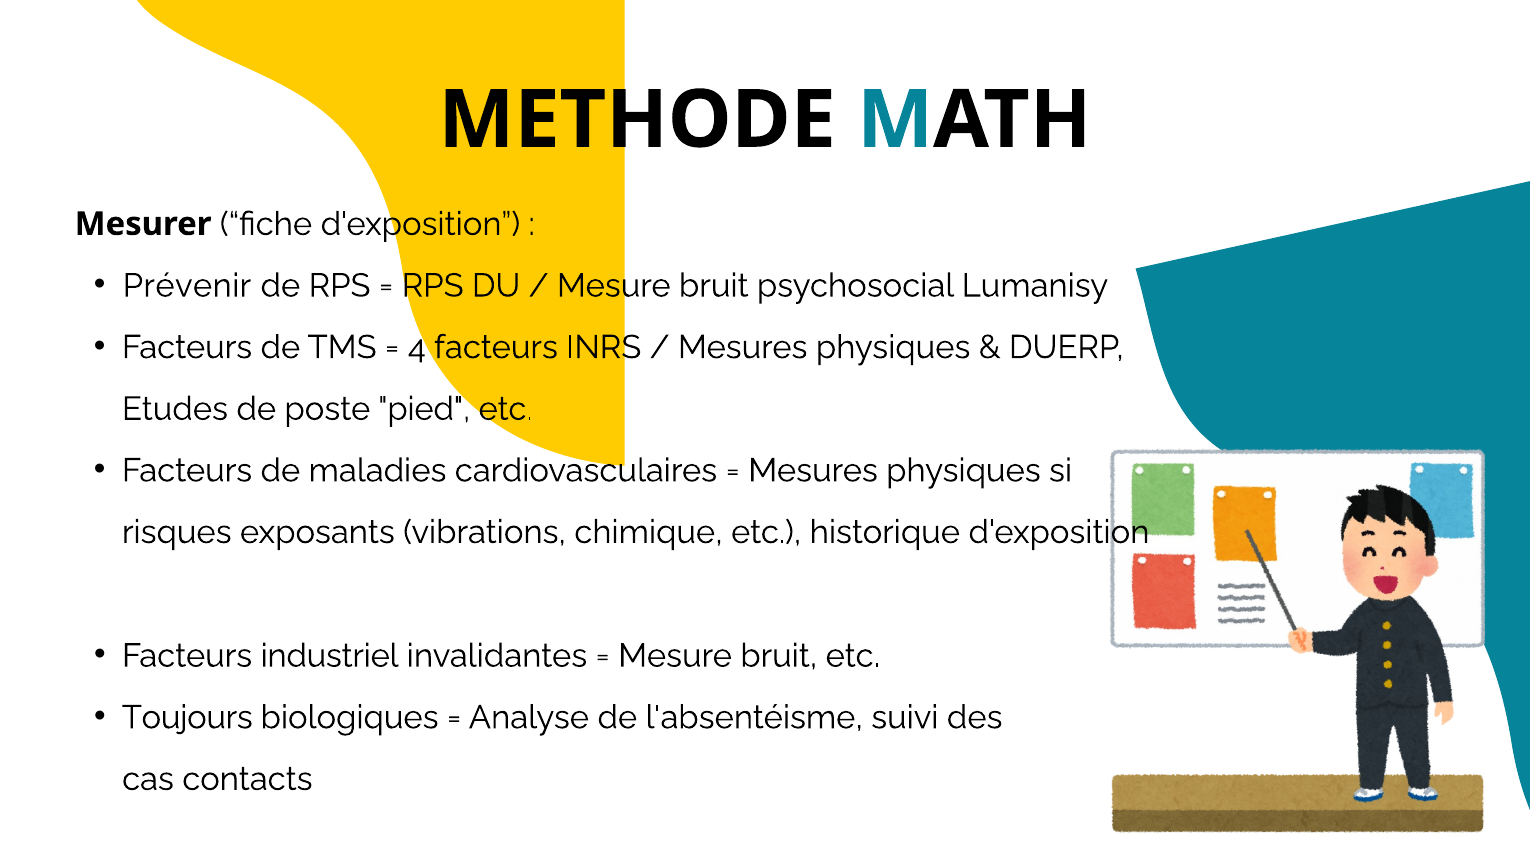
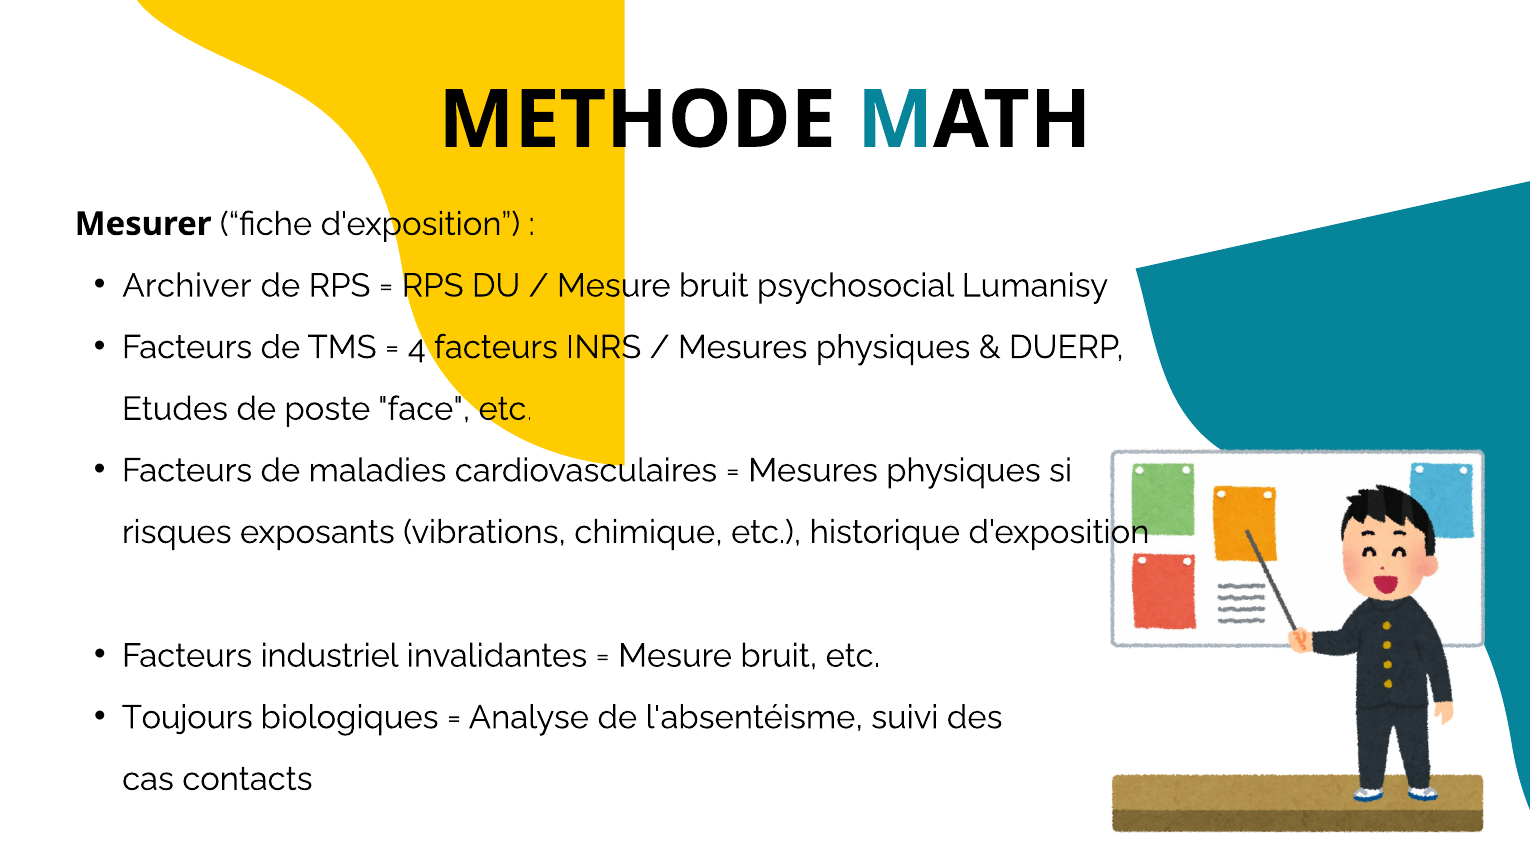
Prévenir: Prévenir -> Archiver (187, 286)
pied: pied -> face (424, 409)
